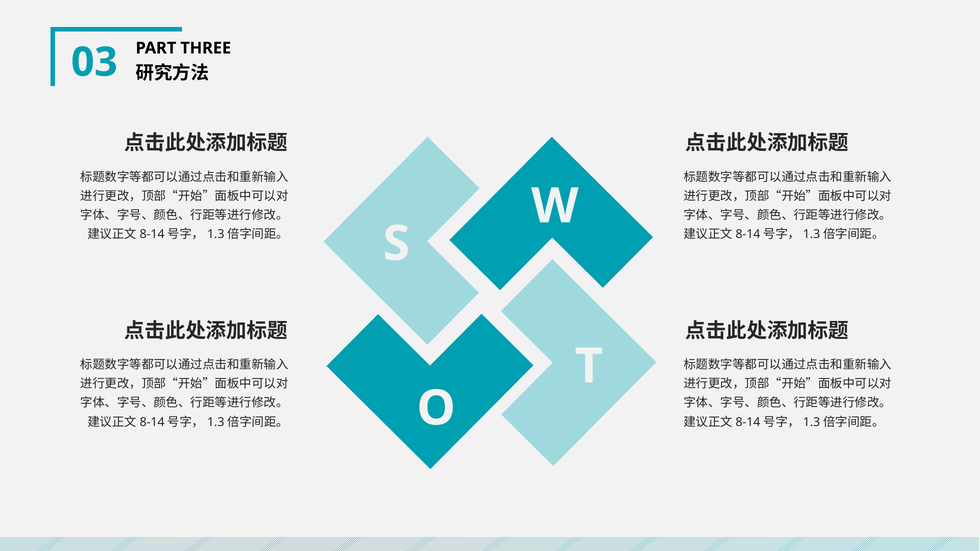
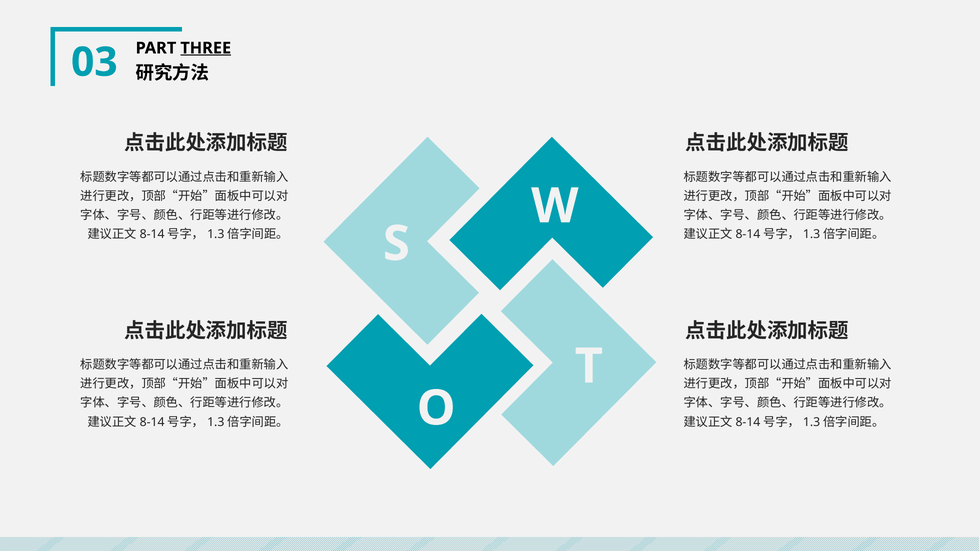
THREE underline: none -> present (206, 48)
